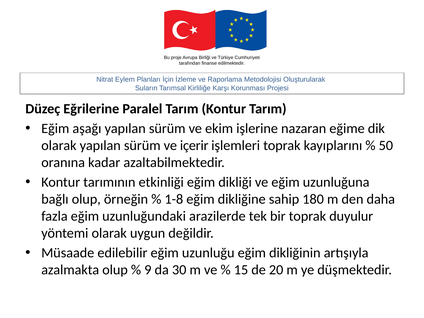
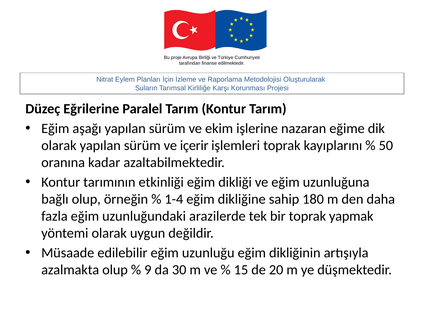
1-8: 1-8 -> 1-4 (174, 199)
duyulur: duyulur -> yapmak (351, 216)
